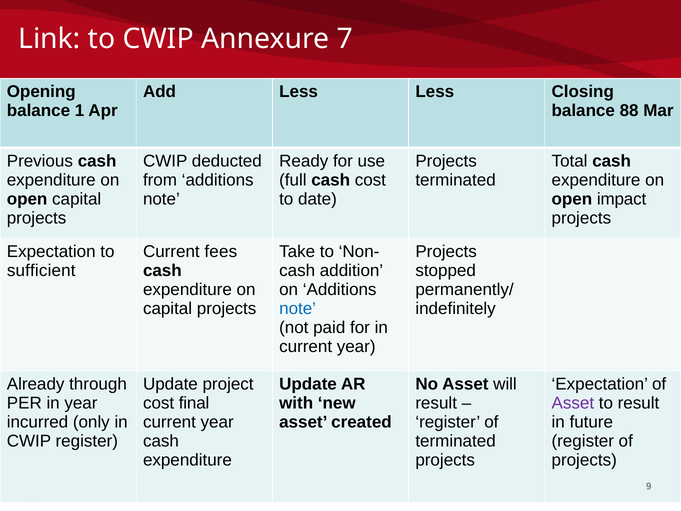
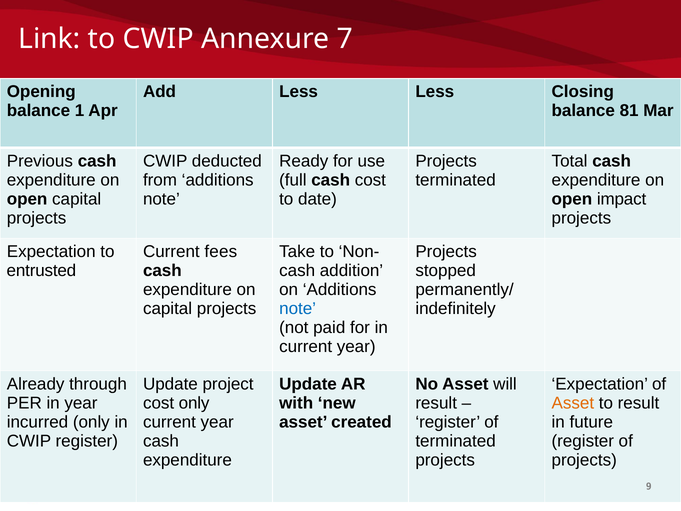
88: 88 -> 81 (629, 111)
sufficient: sufficient -> entrusted (41, 270)
cost final: final -> only (194, 403)
Asset colour: purple -> orange (573, 403)
